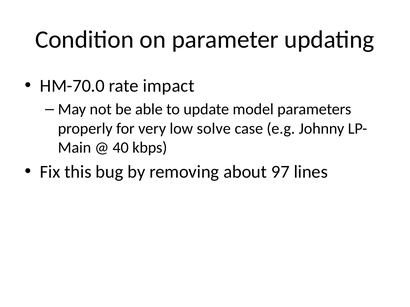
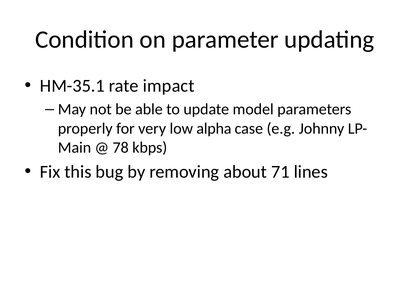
HM-70.0: HM-70.0 -> HM-35.1 (72, 86)
solve: solve -> alpha (214, 129)
40: 40 -> 78 (121, 148)
97: 97 -> 71 (280, 172)
